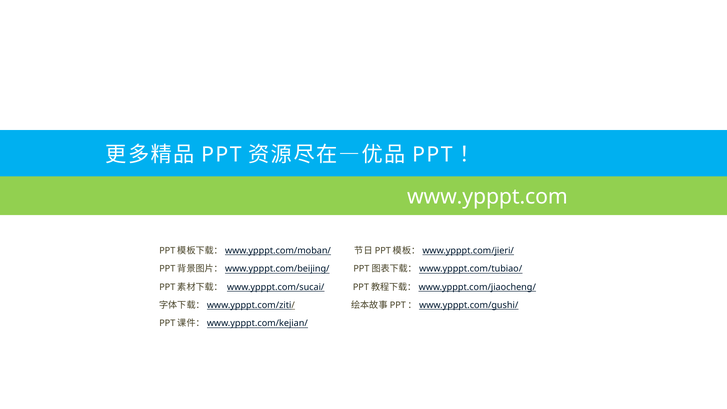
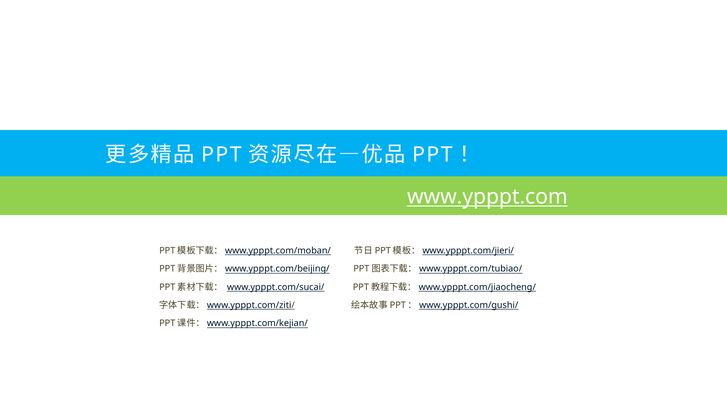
www.ypppt.com underline: none -> present (487, 197)
